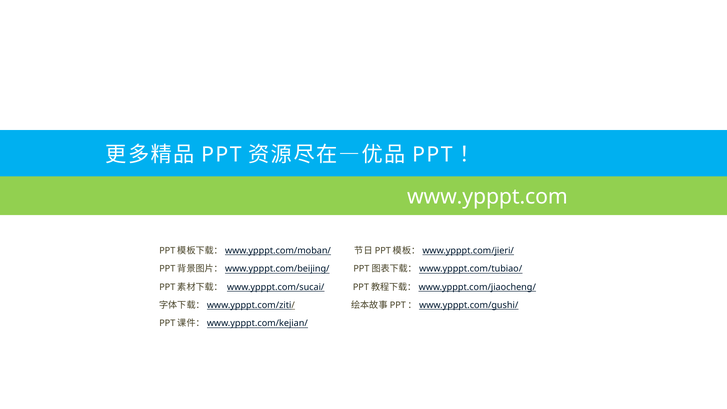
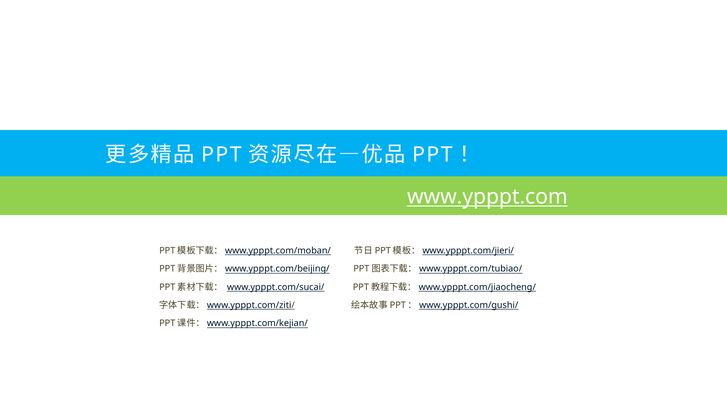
www.ypppt.com underline: none -> present (487, 197)
